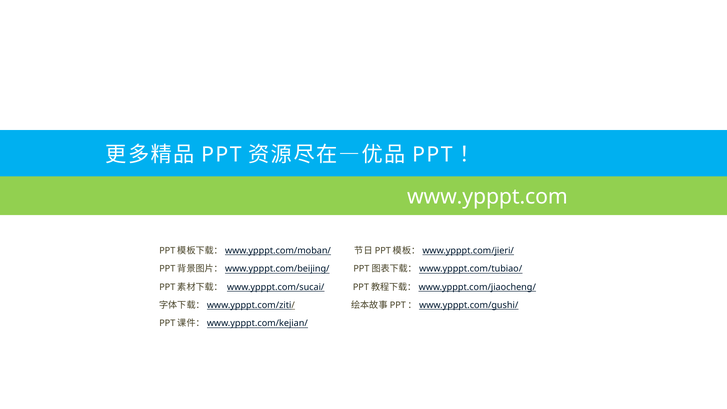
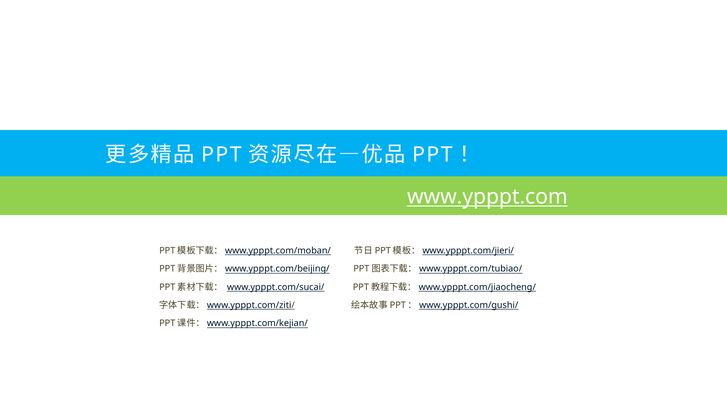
www.ypppt.com underline: none -> present (487, 197)
